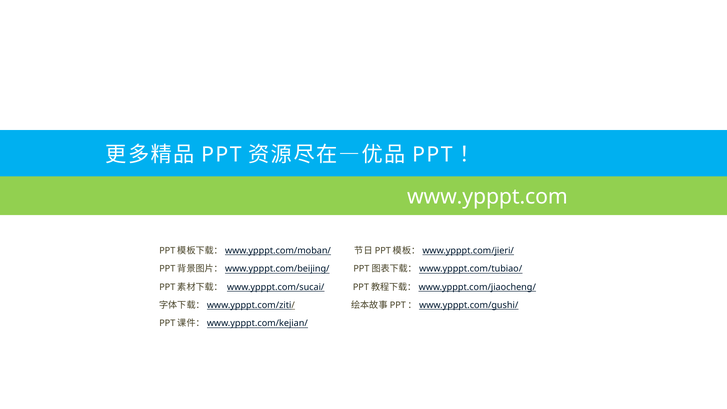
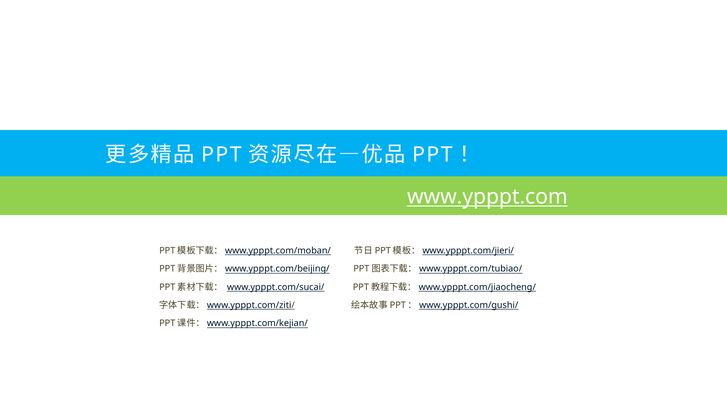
www.ypppt.com underline: none -> present (487, 197)
